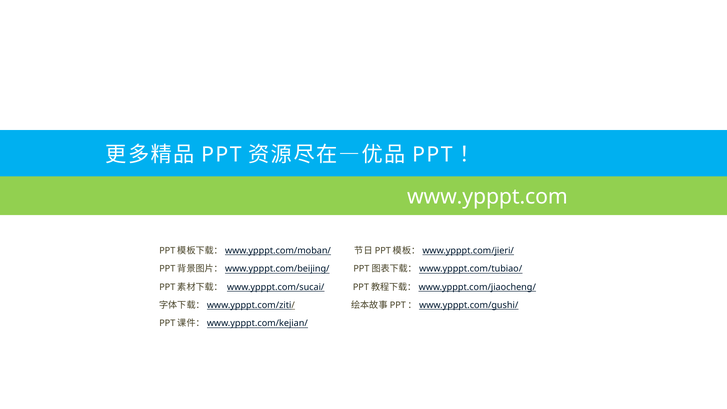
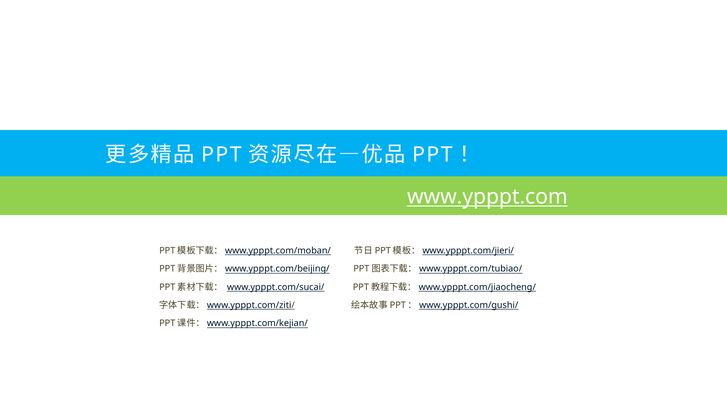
www.ypppt.com underline: none -> present (487, 197)
